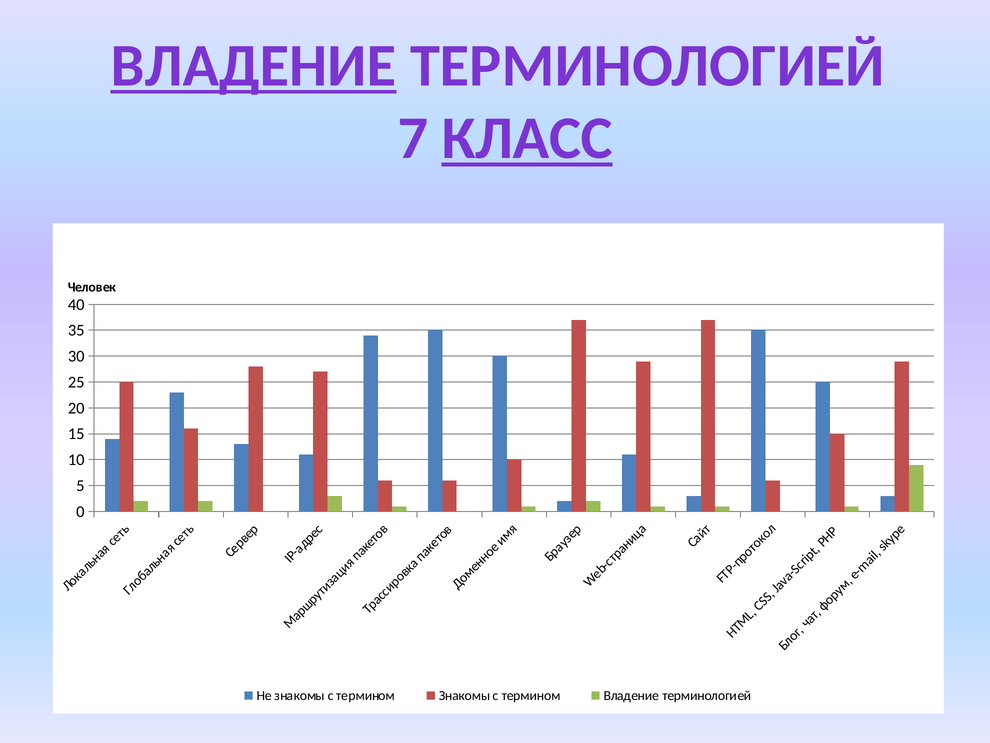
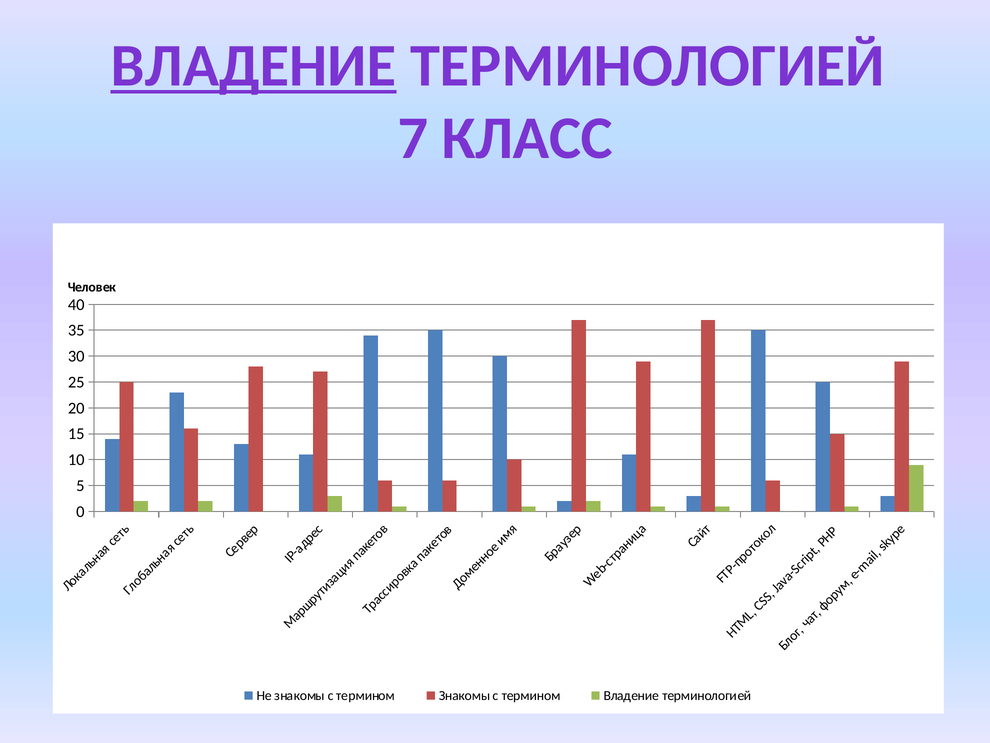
КЛАСС underline: present -> none (527, 138)
